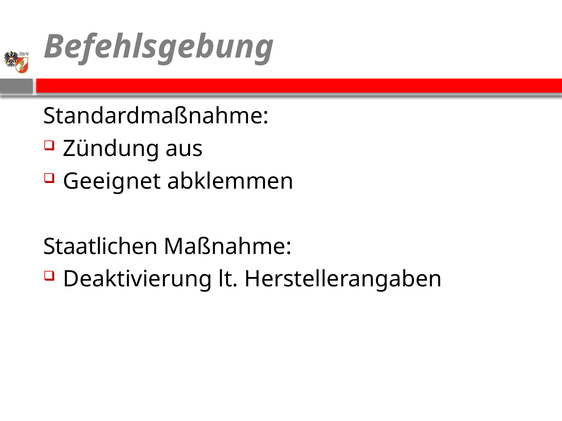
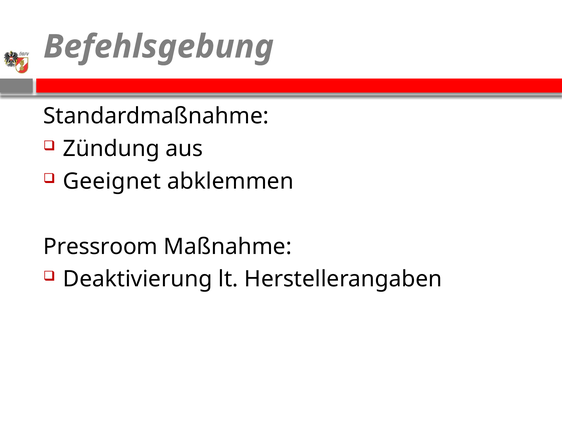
Staatlichen: Staatlichen -> Pressroom (101, 247)
